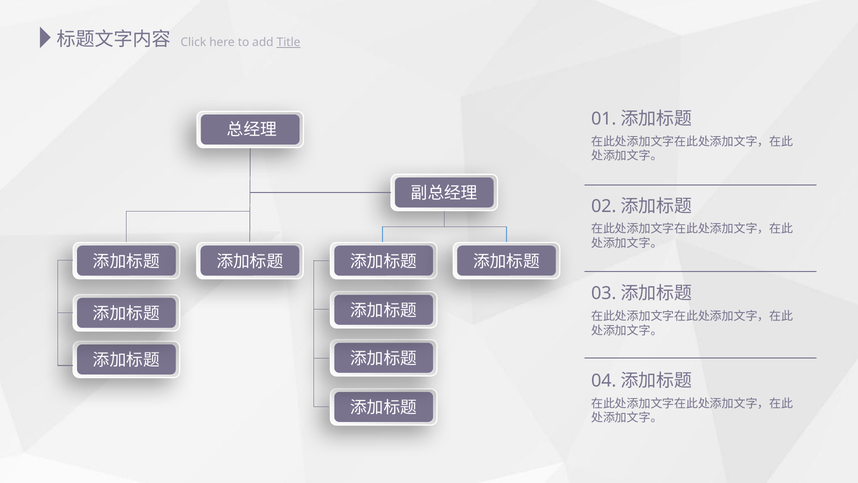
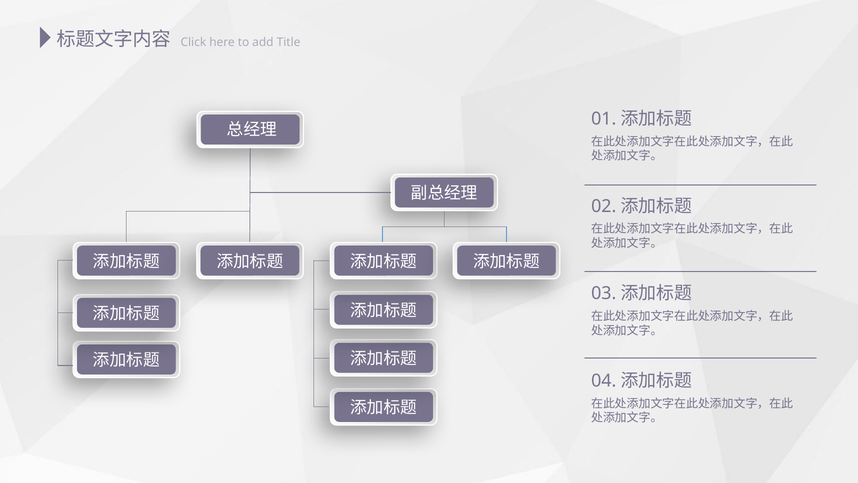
Title underline: present -> none (289, 42)
